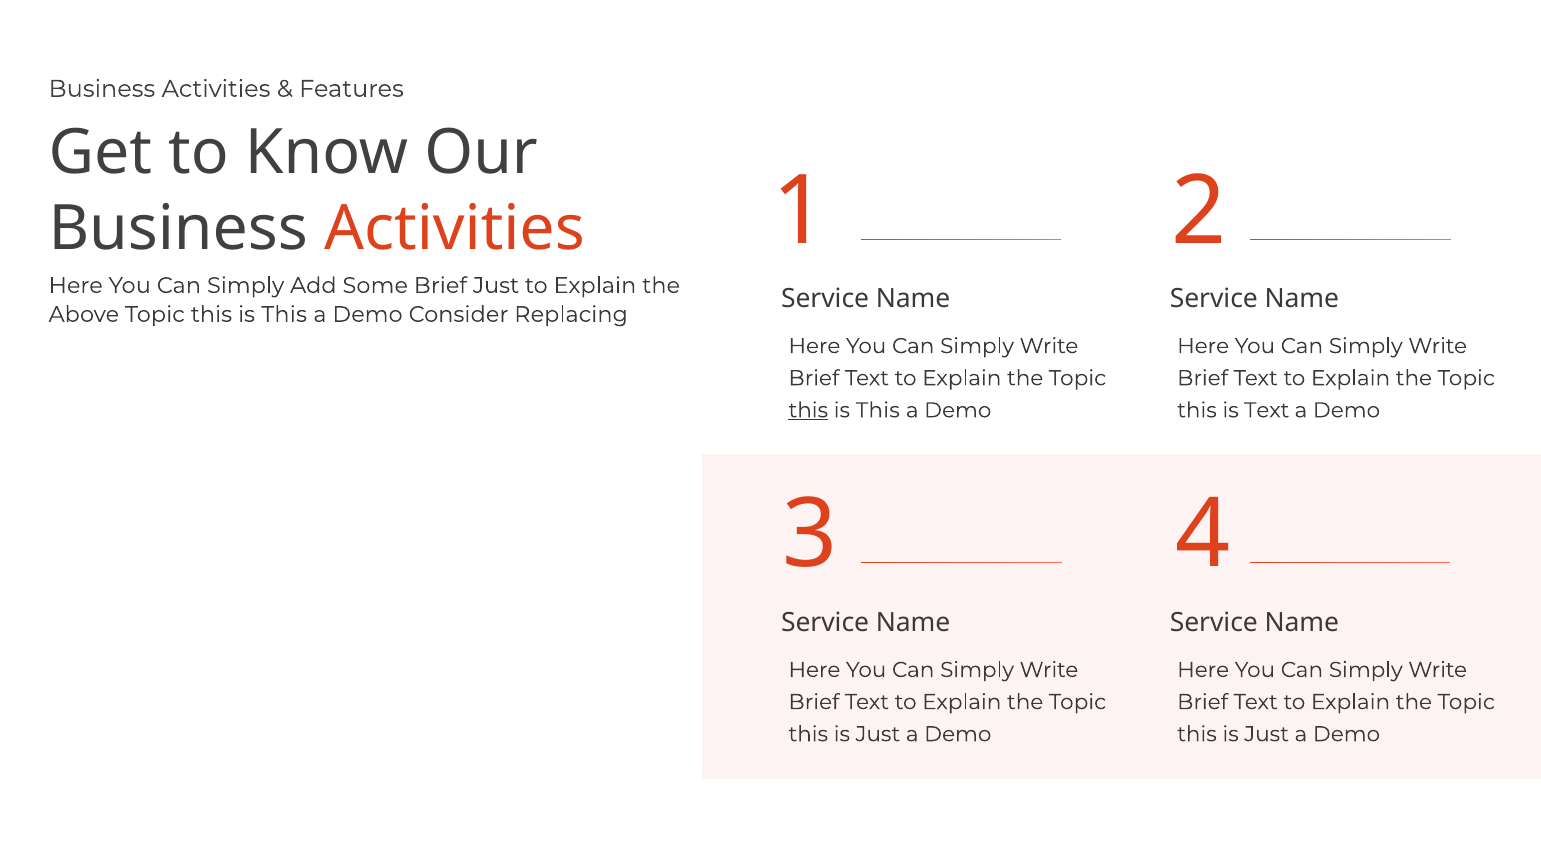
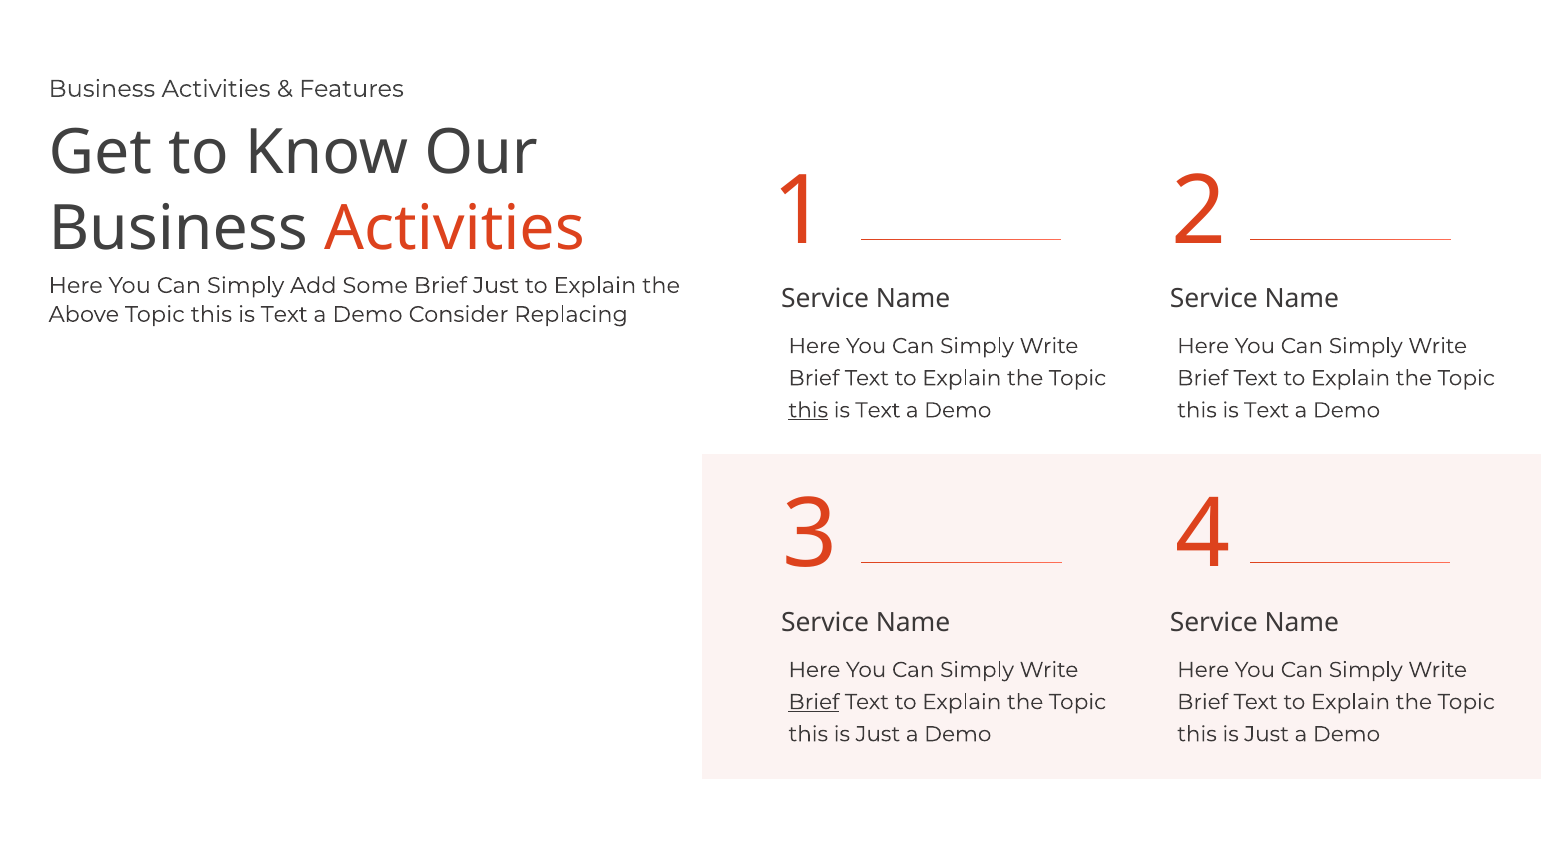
This: This -> Text (284, 314)
This: This -> Text (878, 410)
Brief underline: none -> present (814, 702)
